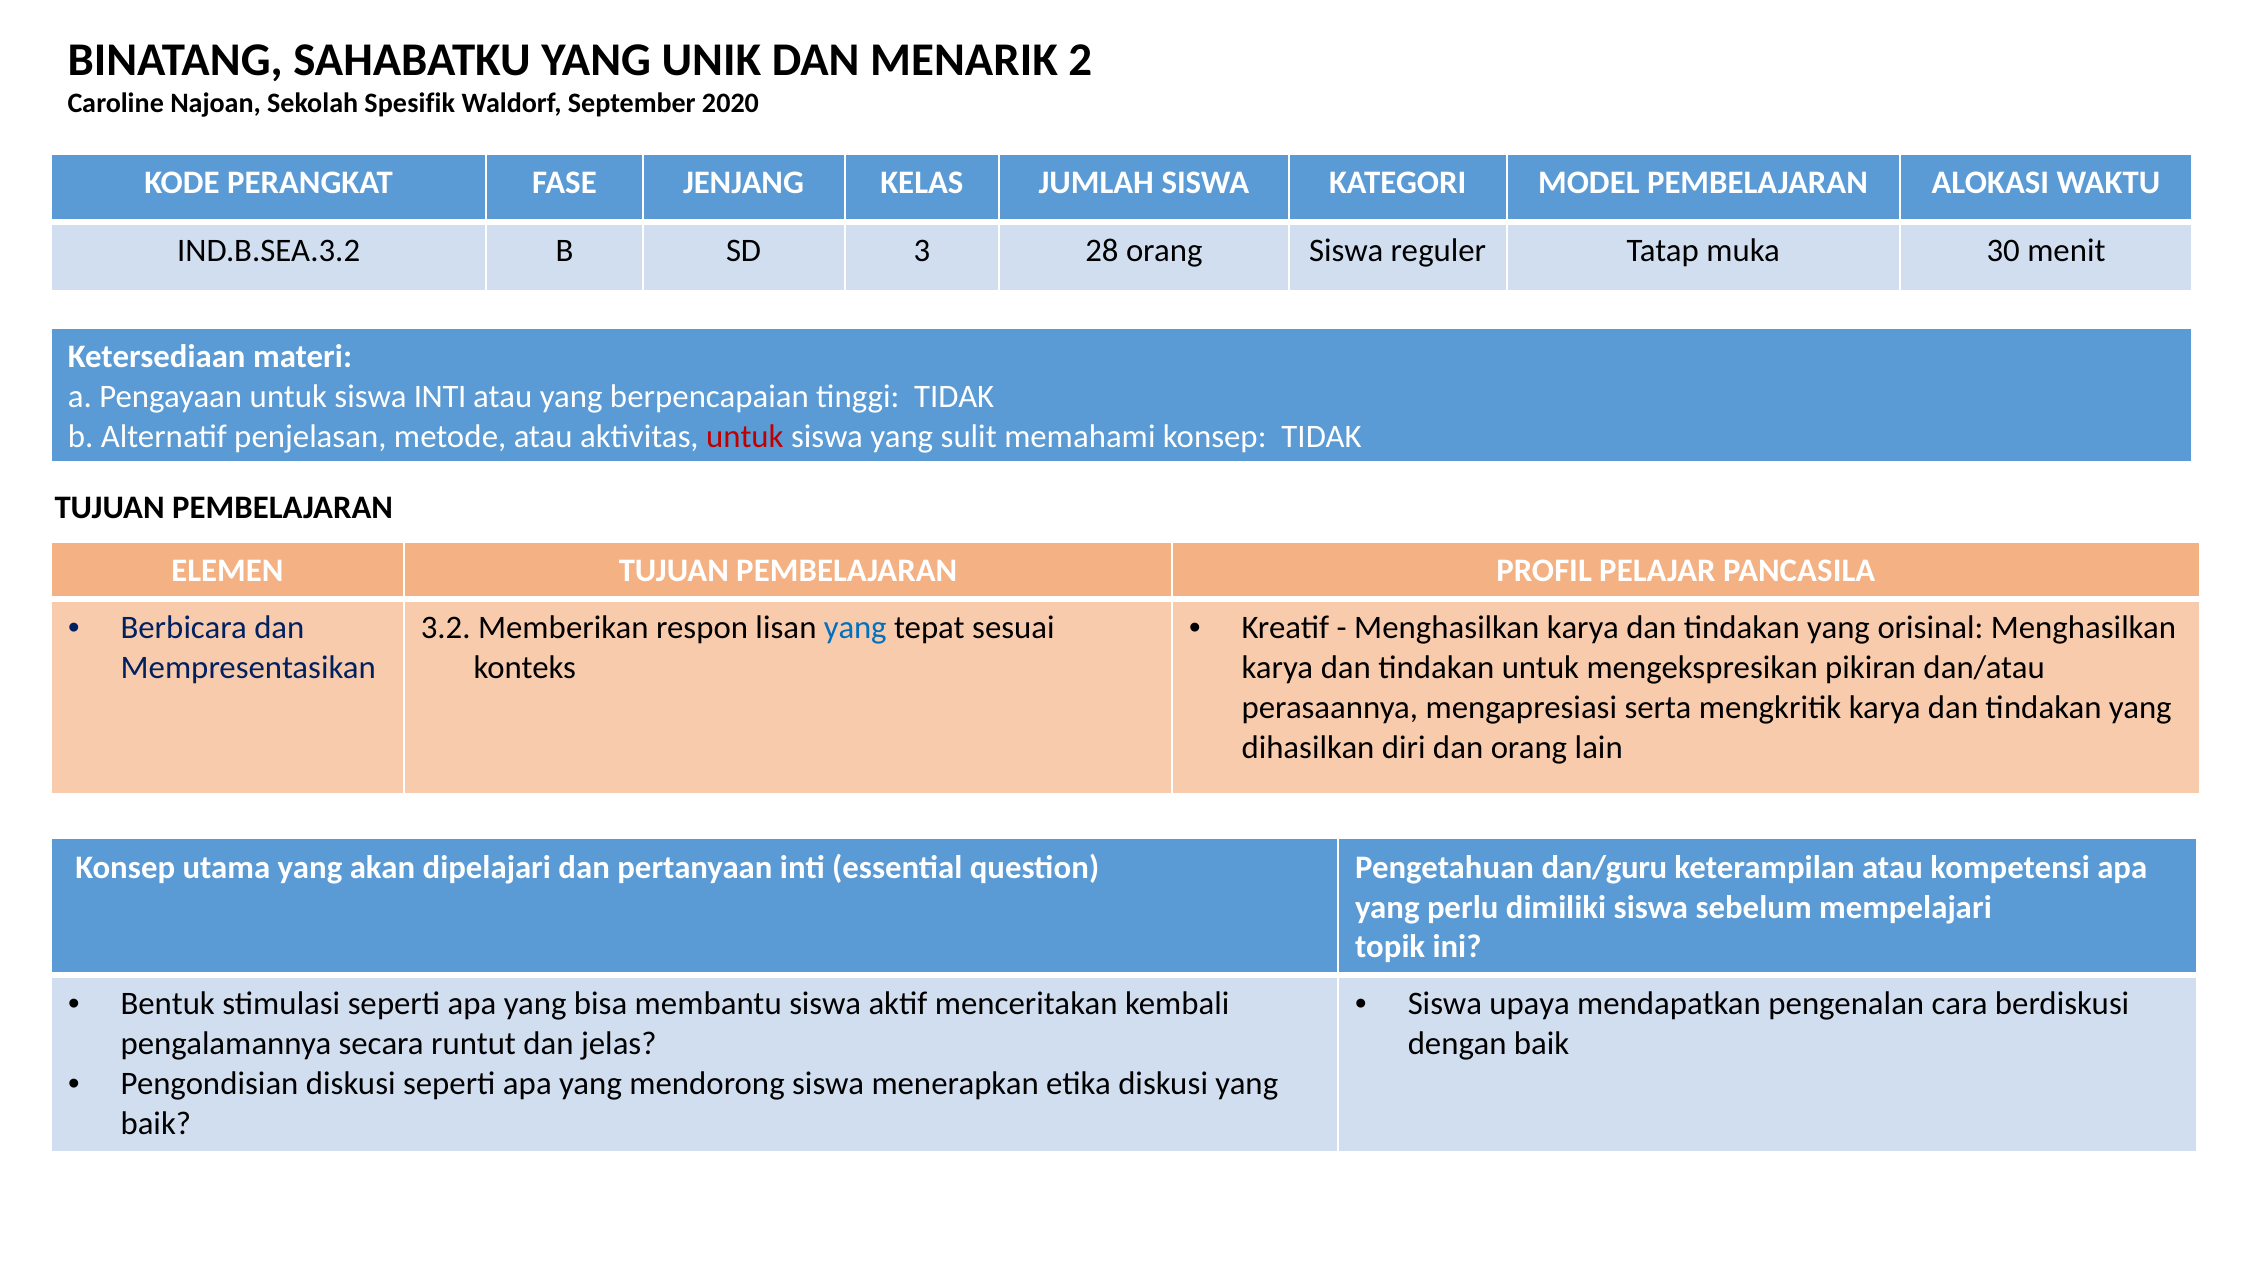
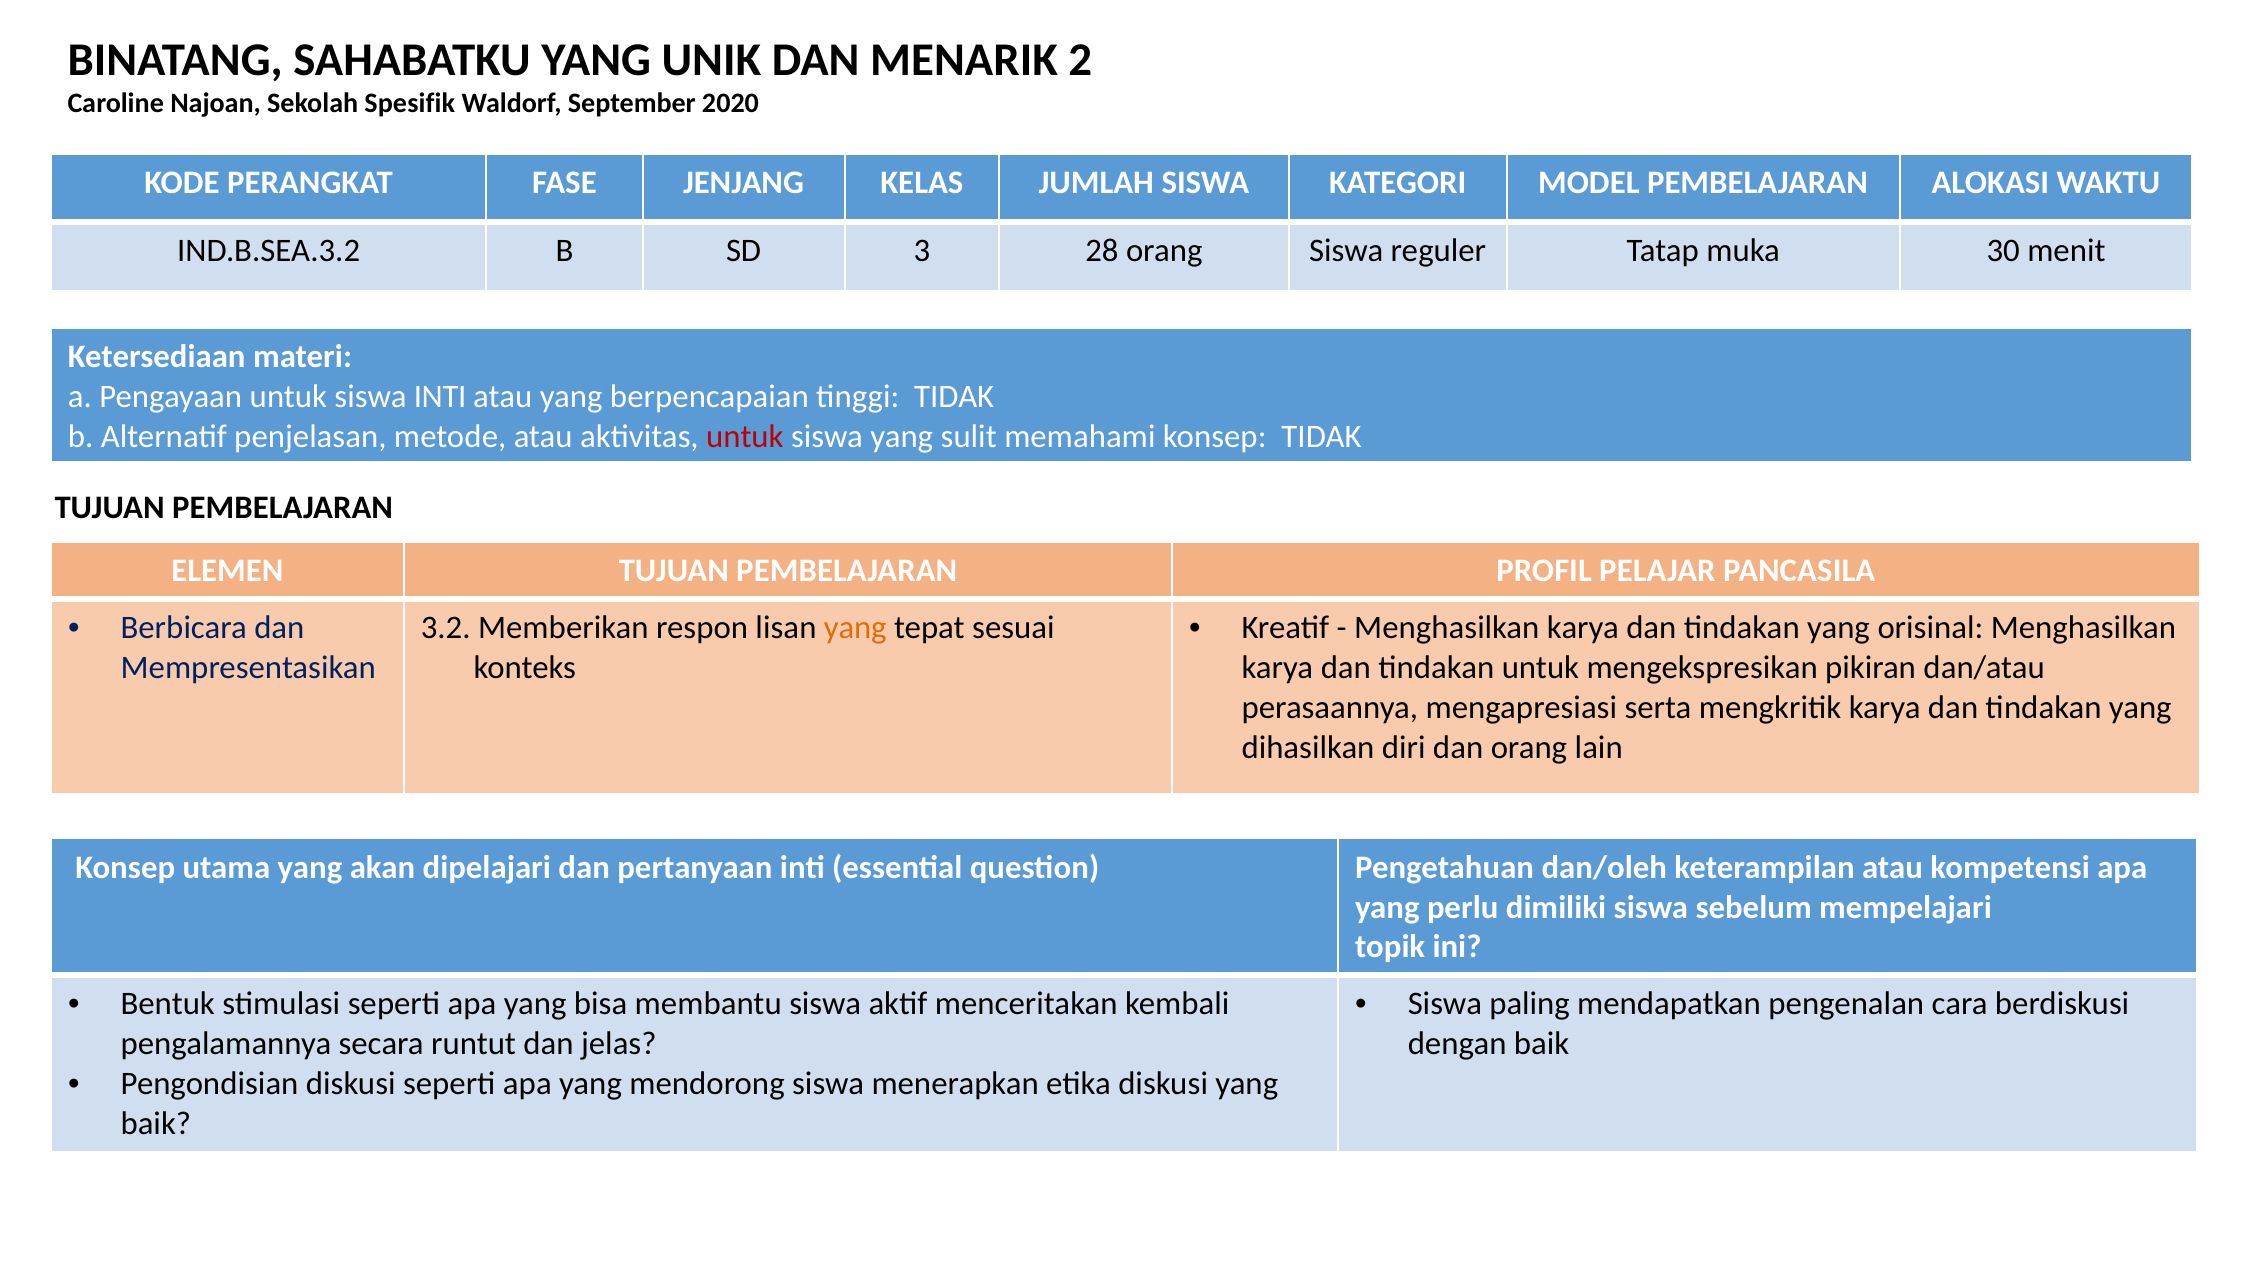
yang colour: blue -> orange (855, 627)
dan/guru: dan/guru -> dan/oleh (1604, 867)
upaya: upaya -> paling (1530, 1004)
